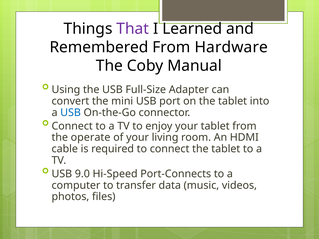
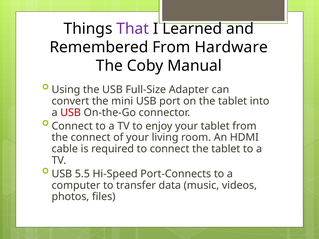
USB colour: blue -> red (71, 113)
the operate: operate -> connect (91, 138)
9.0: 9.0 -> 5.5 (82, 174)
